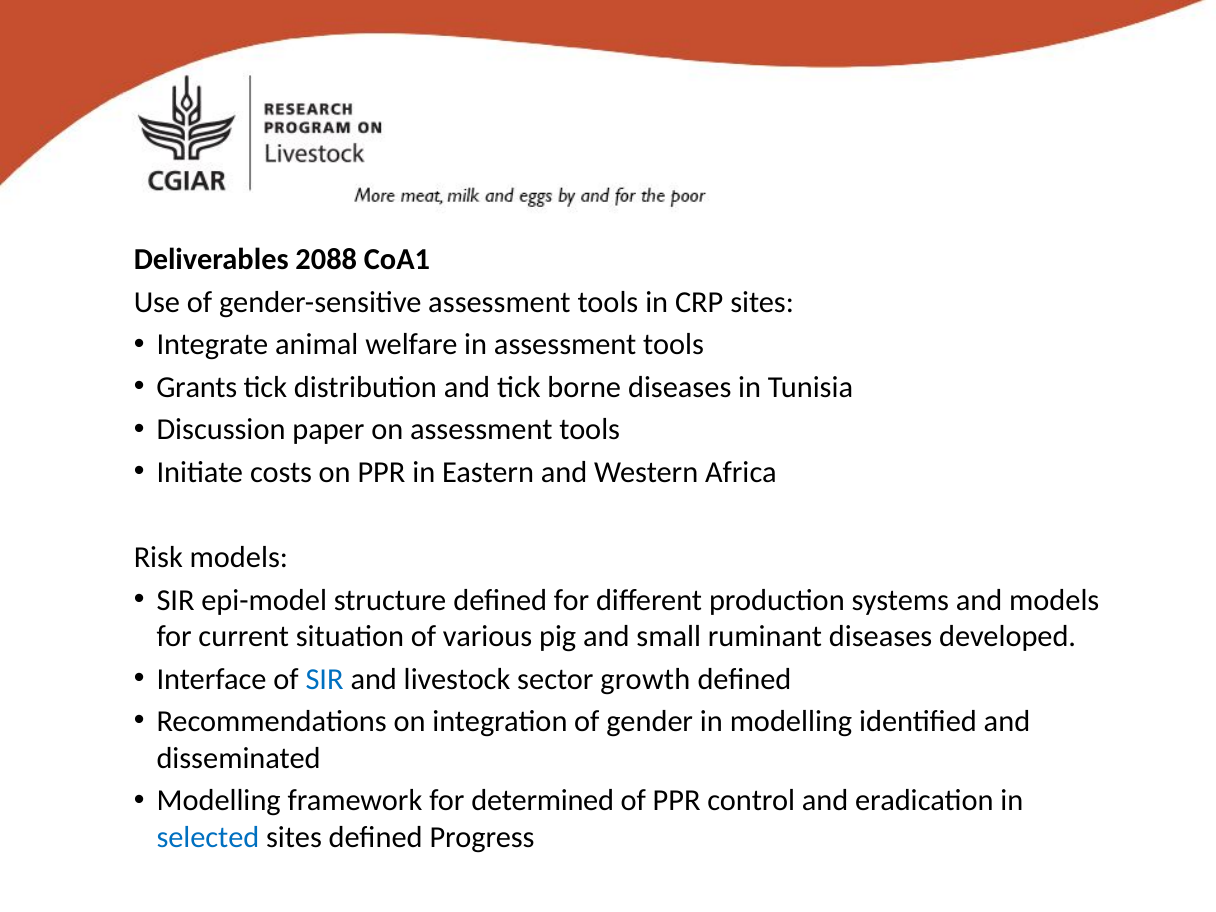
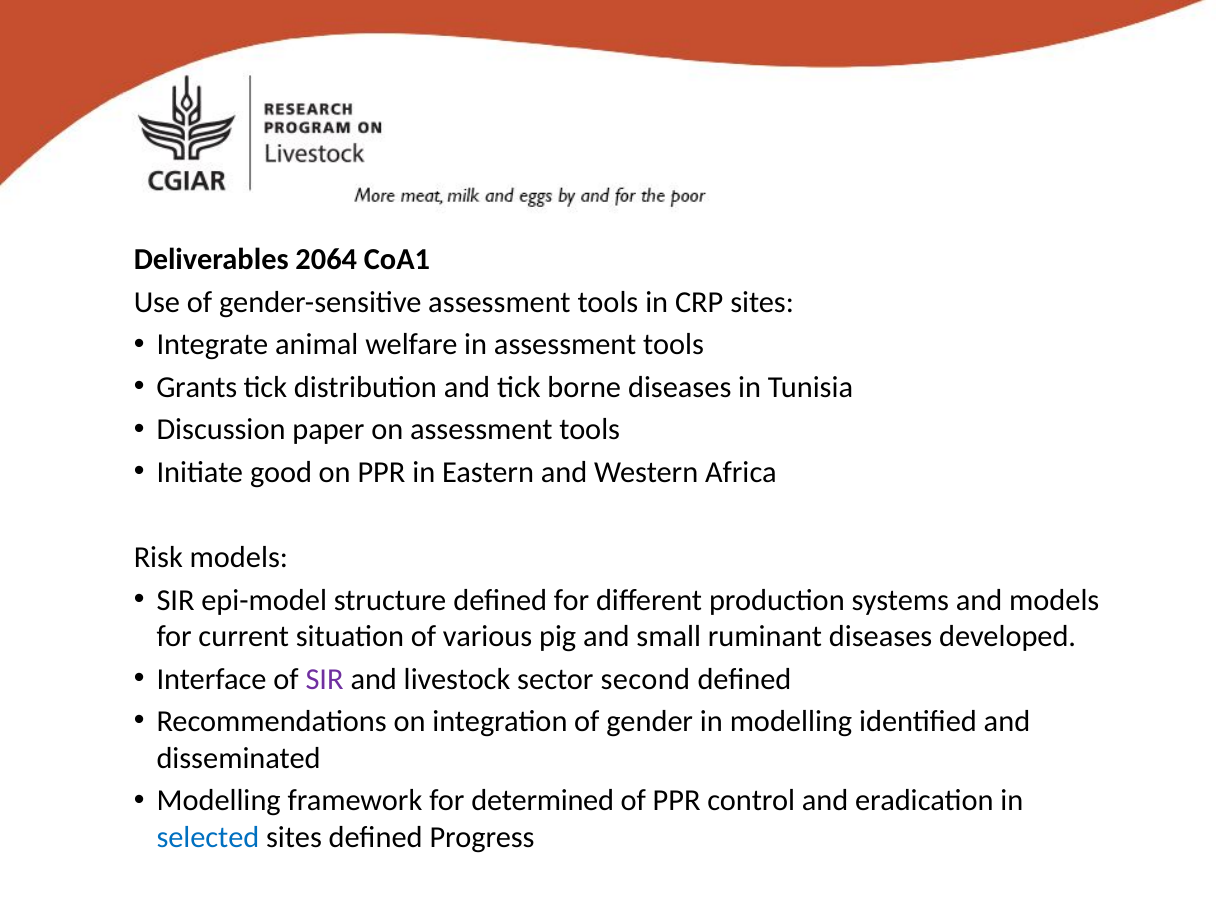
2088: 2088 -> 2064 (326, 259)
costs: costs -> good (281, 472)
SIR colour: blue -> purple (325, 679)
growth: growth -> second (645, 679)
